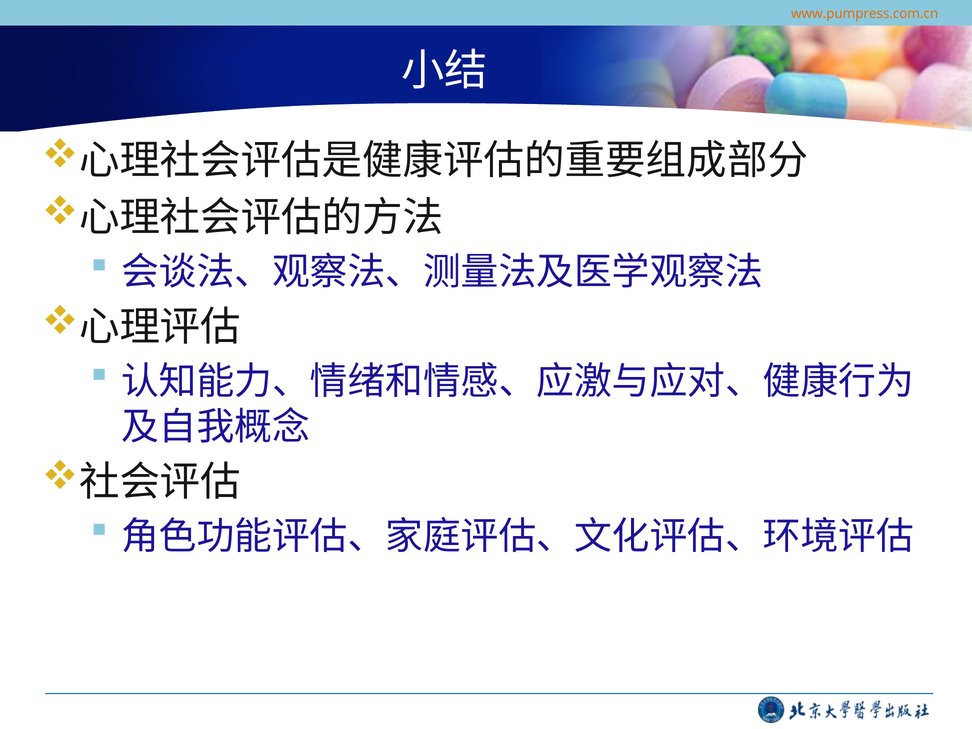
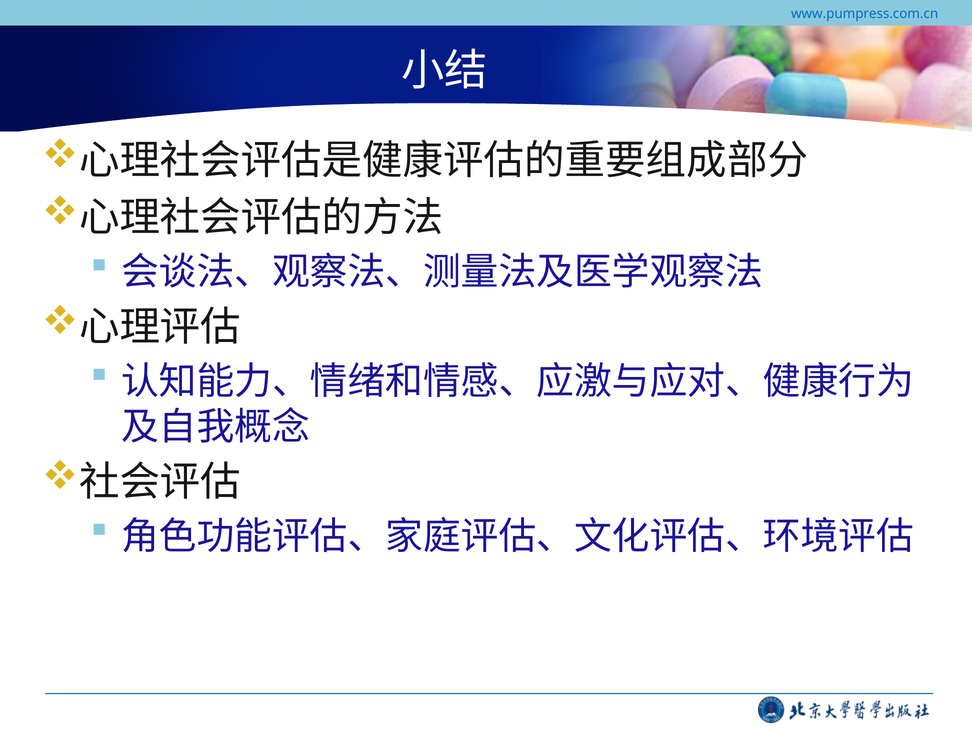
www.pumpress.com.cn colour: orange -> blue (865, 14)
